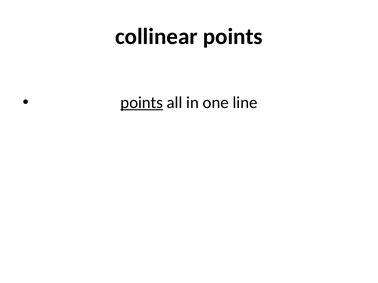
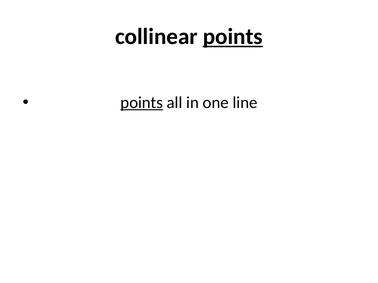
points underline: none -> present (233, 37)
